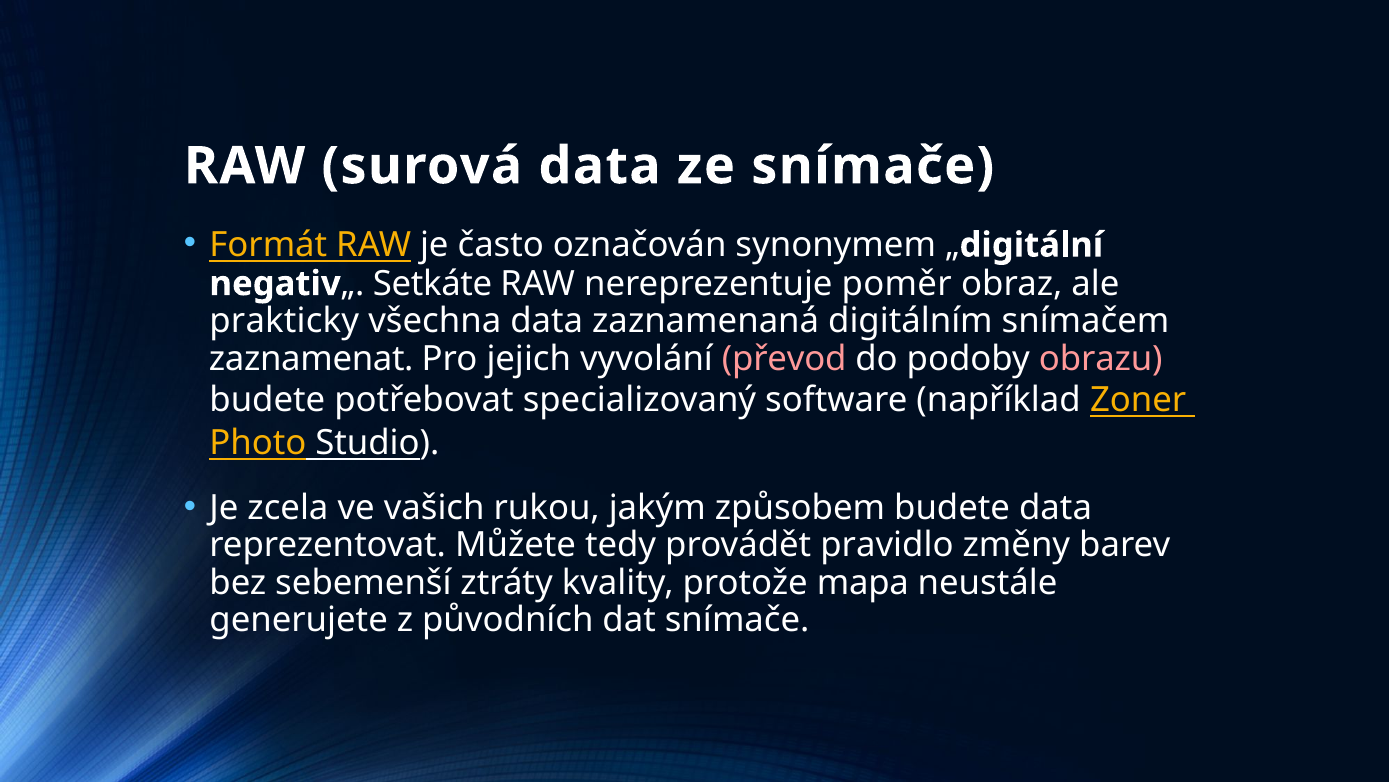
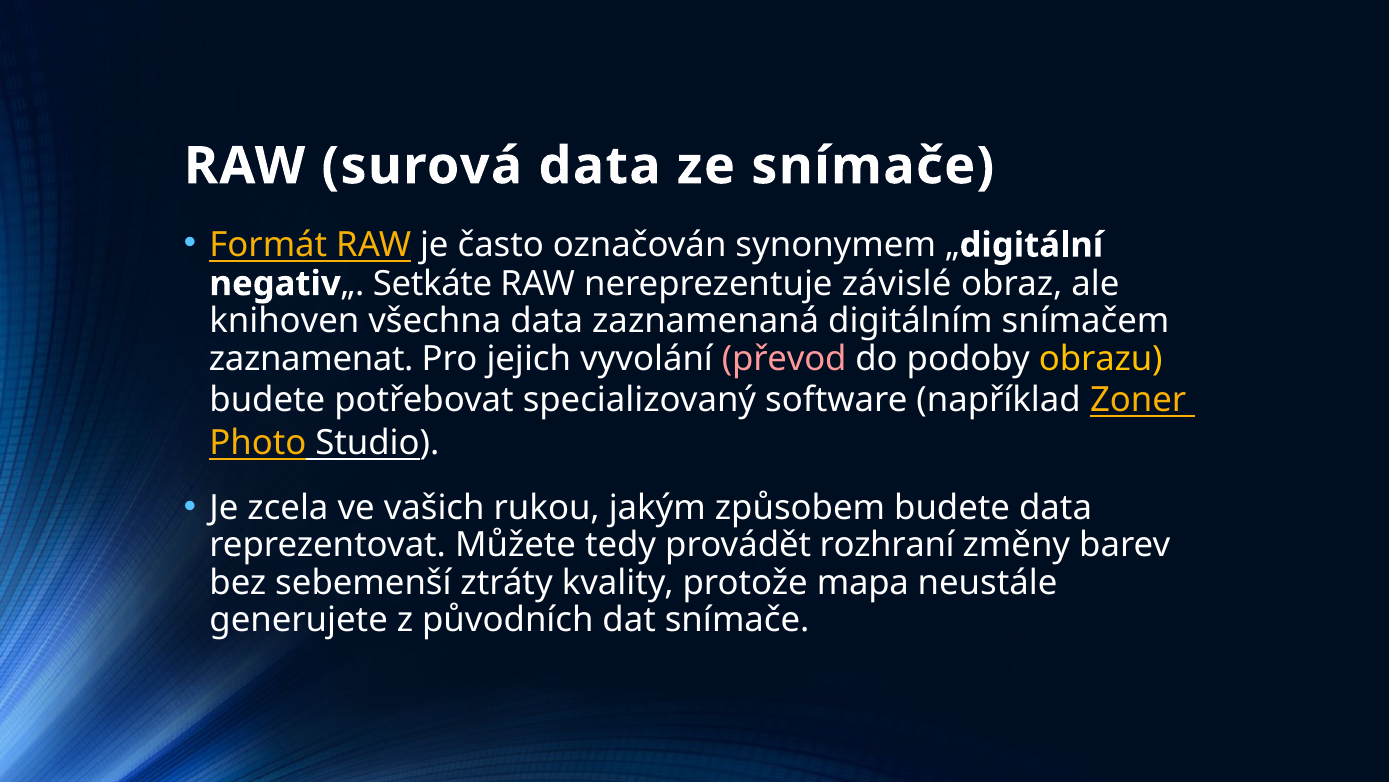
poměr: poměr -> závislé (897, 284)
prakticky: prakticky -> knihoven (284, 321)
obrazu colour: pink -> yellow (1101, 359)
pravidlo: pravidlo -> rozhraní (887, 545)
